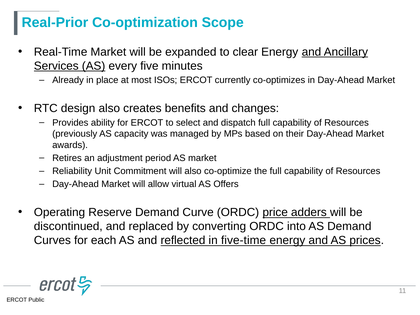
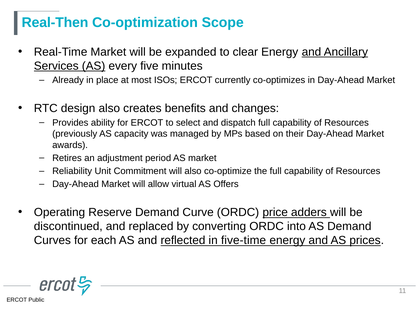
Real-Prior: Real-Prior -> Real-Then (55, 23)
